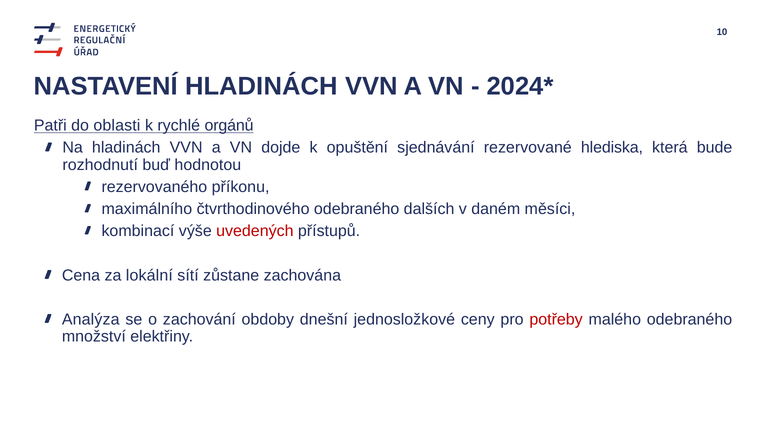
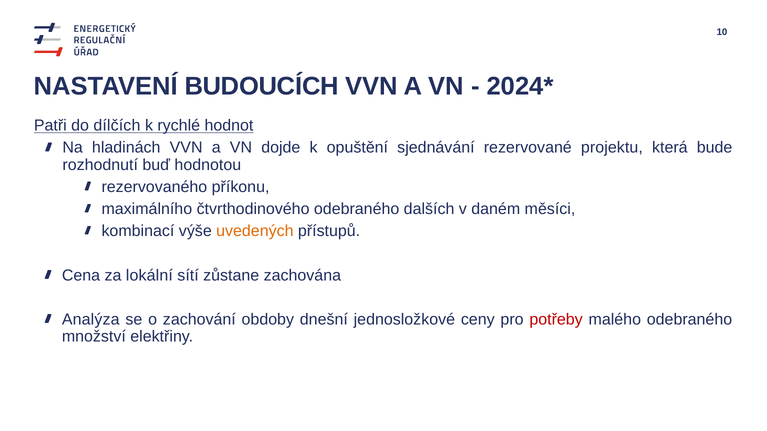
NASTAVENÍ HLADINÁCH: HLADINÁCH -> BUDOUCÍCH (262, 86)
oblasti: oblasti -> dílčích (117, 126)
orgánů: orgánů -> hodnot (229, 126)
hlediska: hlediska -> projektu (612, 148)
uvedených colour: red -> orange (255, 231)
